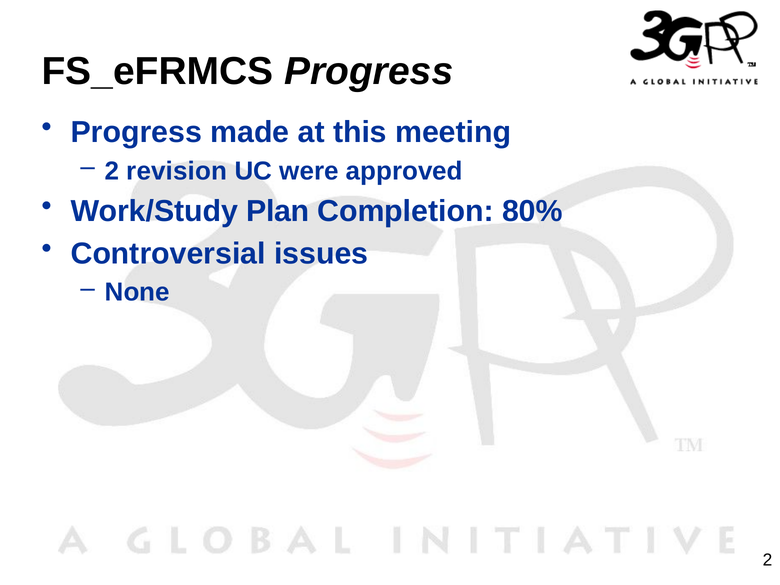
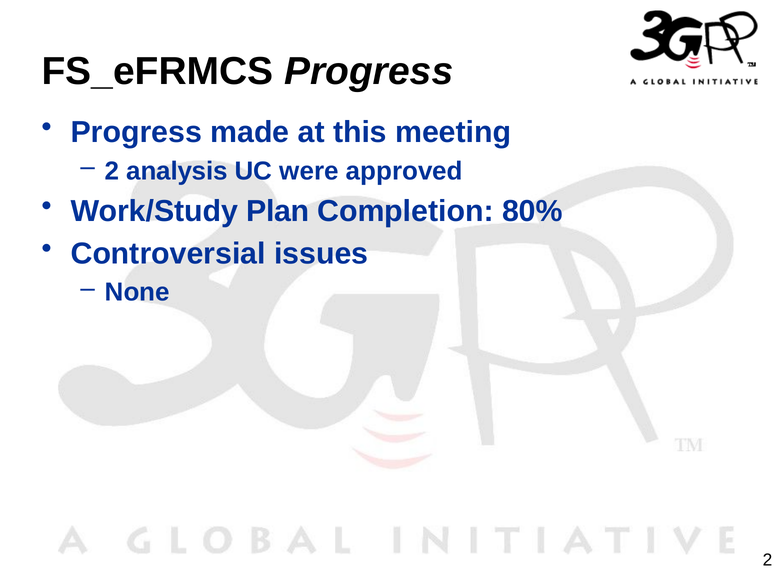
revision: revision -> analysis (177, 171)
